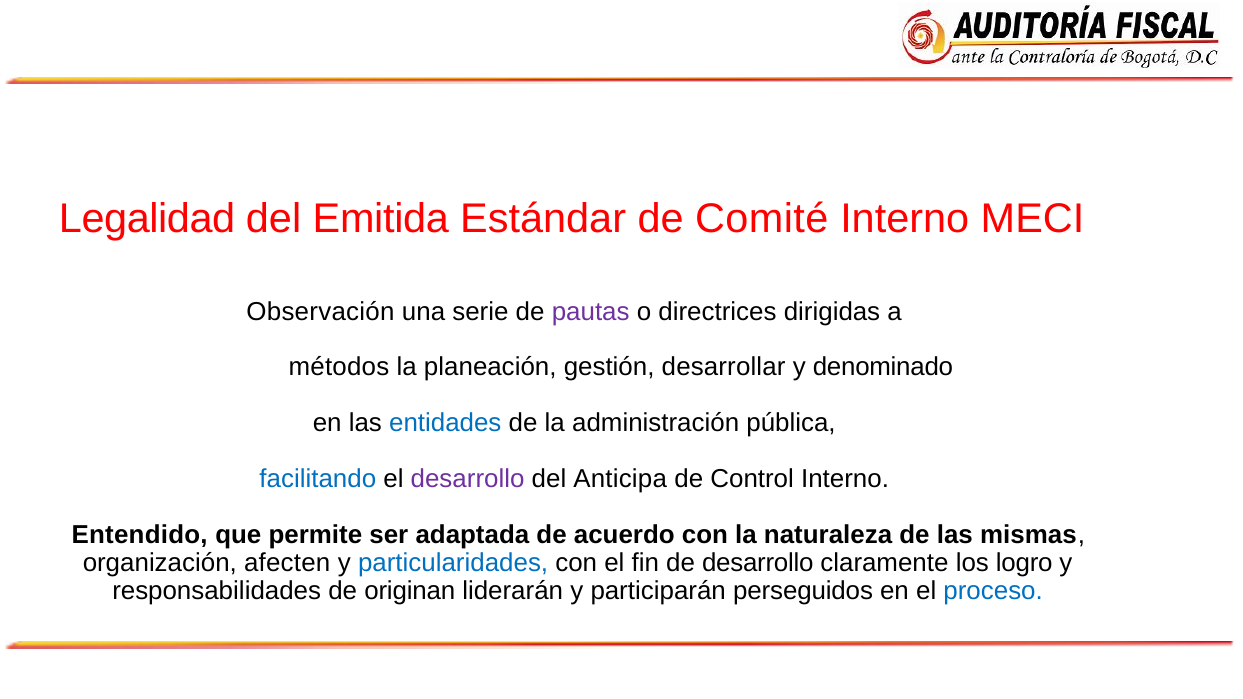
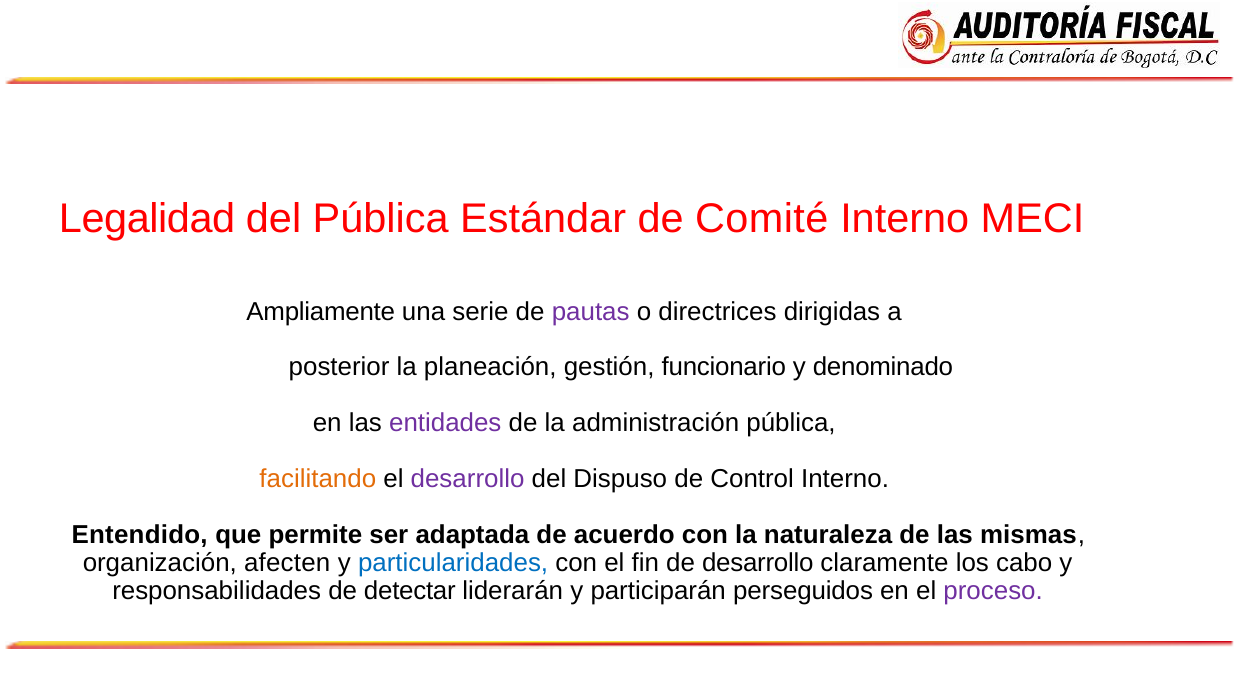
del Emitida: Emitida -> Pública (381, 219)
Observación: Observación -> Ampliamente (321, 312)
métodos: métodos -> posterior (339, 368)
desarrollar: desarrollar -> funcionario (724, 368)
entidades colour: blue -> purple (445, 423)
facilitando colour: blue -> orange (318, 479)
Anticipa: Anticipa -> Dispuso (620, 479)
logro: logro -> cabo (1024, 563)
originan: originan -> detectar (410, 591)
proceso colour: blue -> purple (993, 591)
